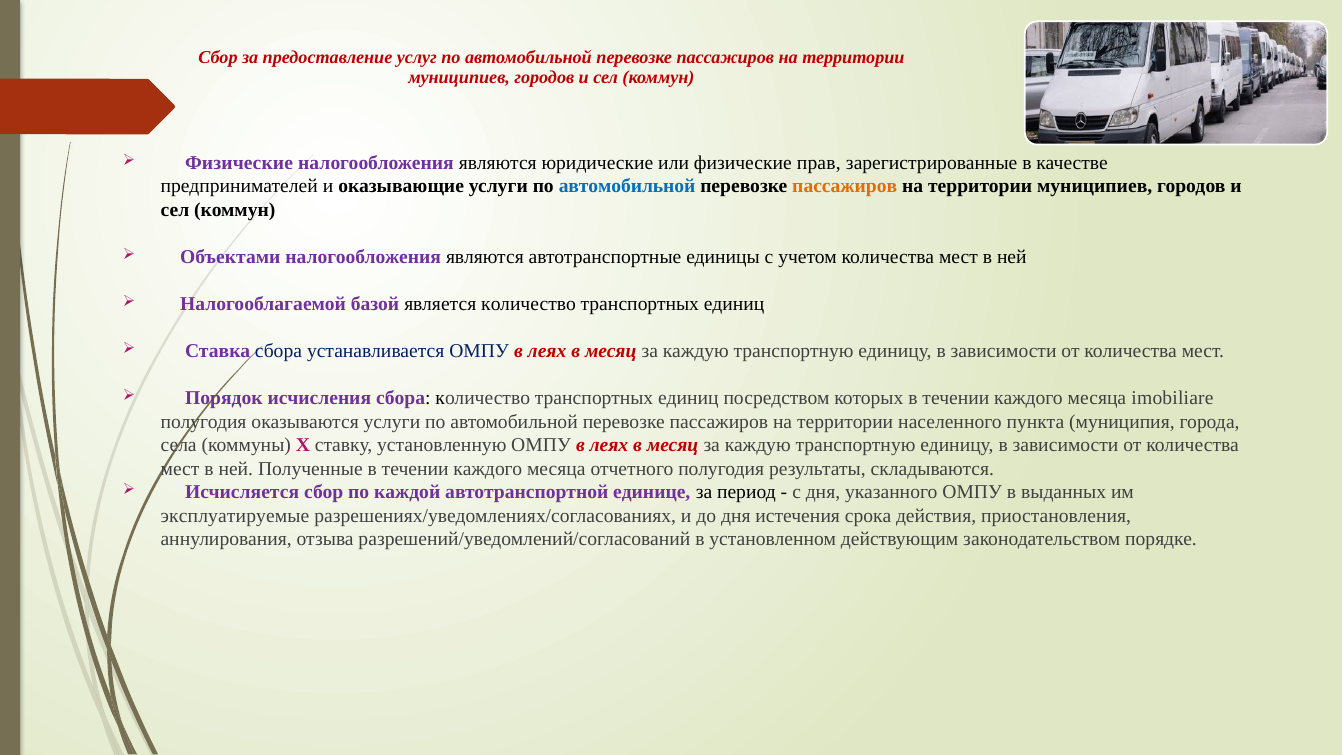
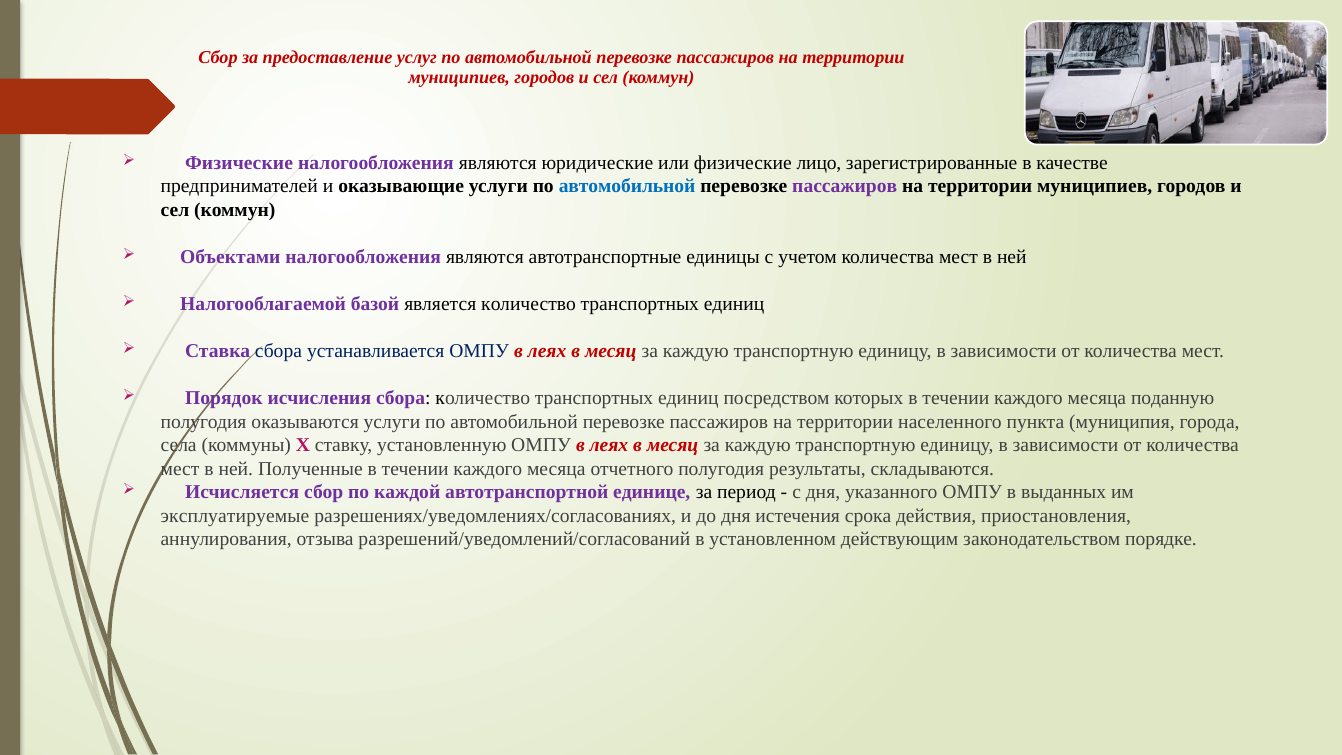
прав: прав -> лицо (819, 163)
пассажиров colour: orange -> purple (845, 186)
imobiliare: imobiliare -> поданную (1173, 398)
